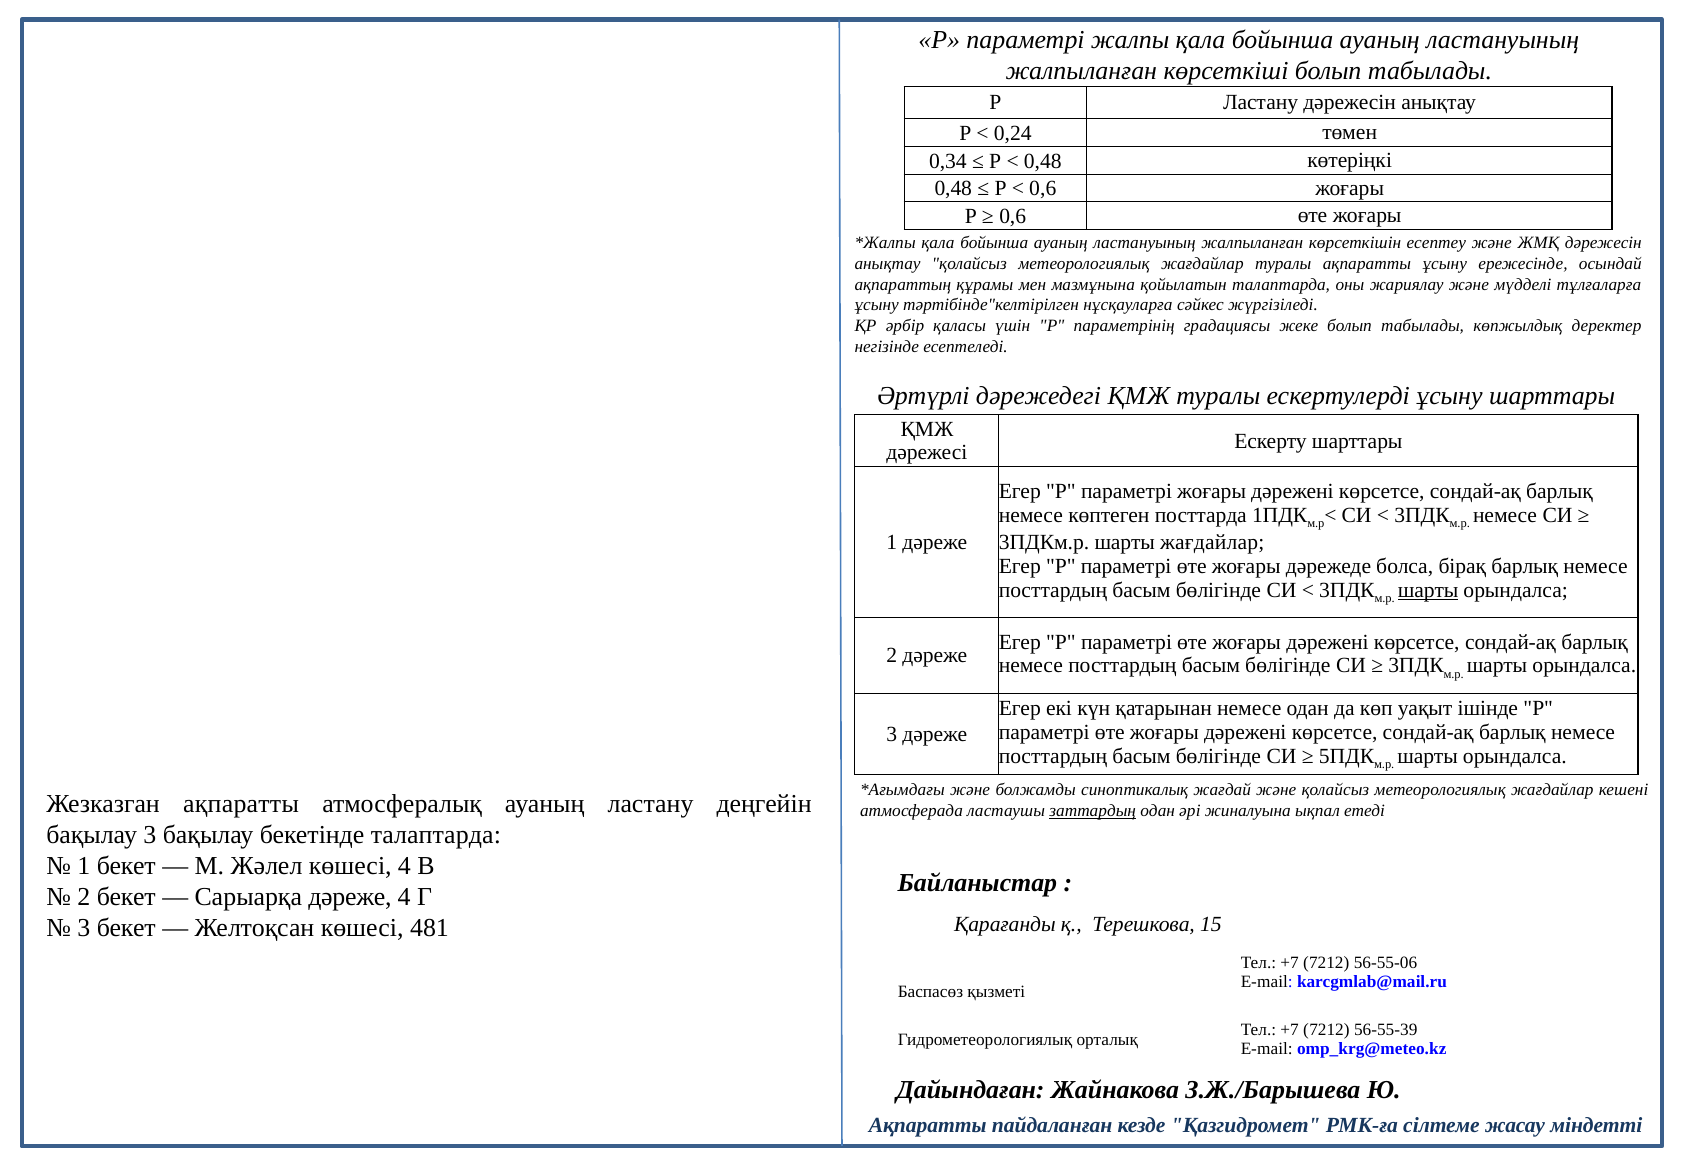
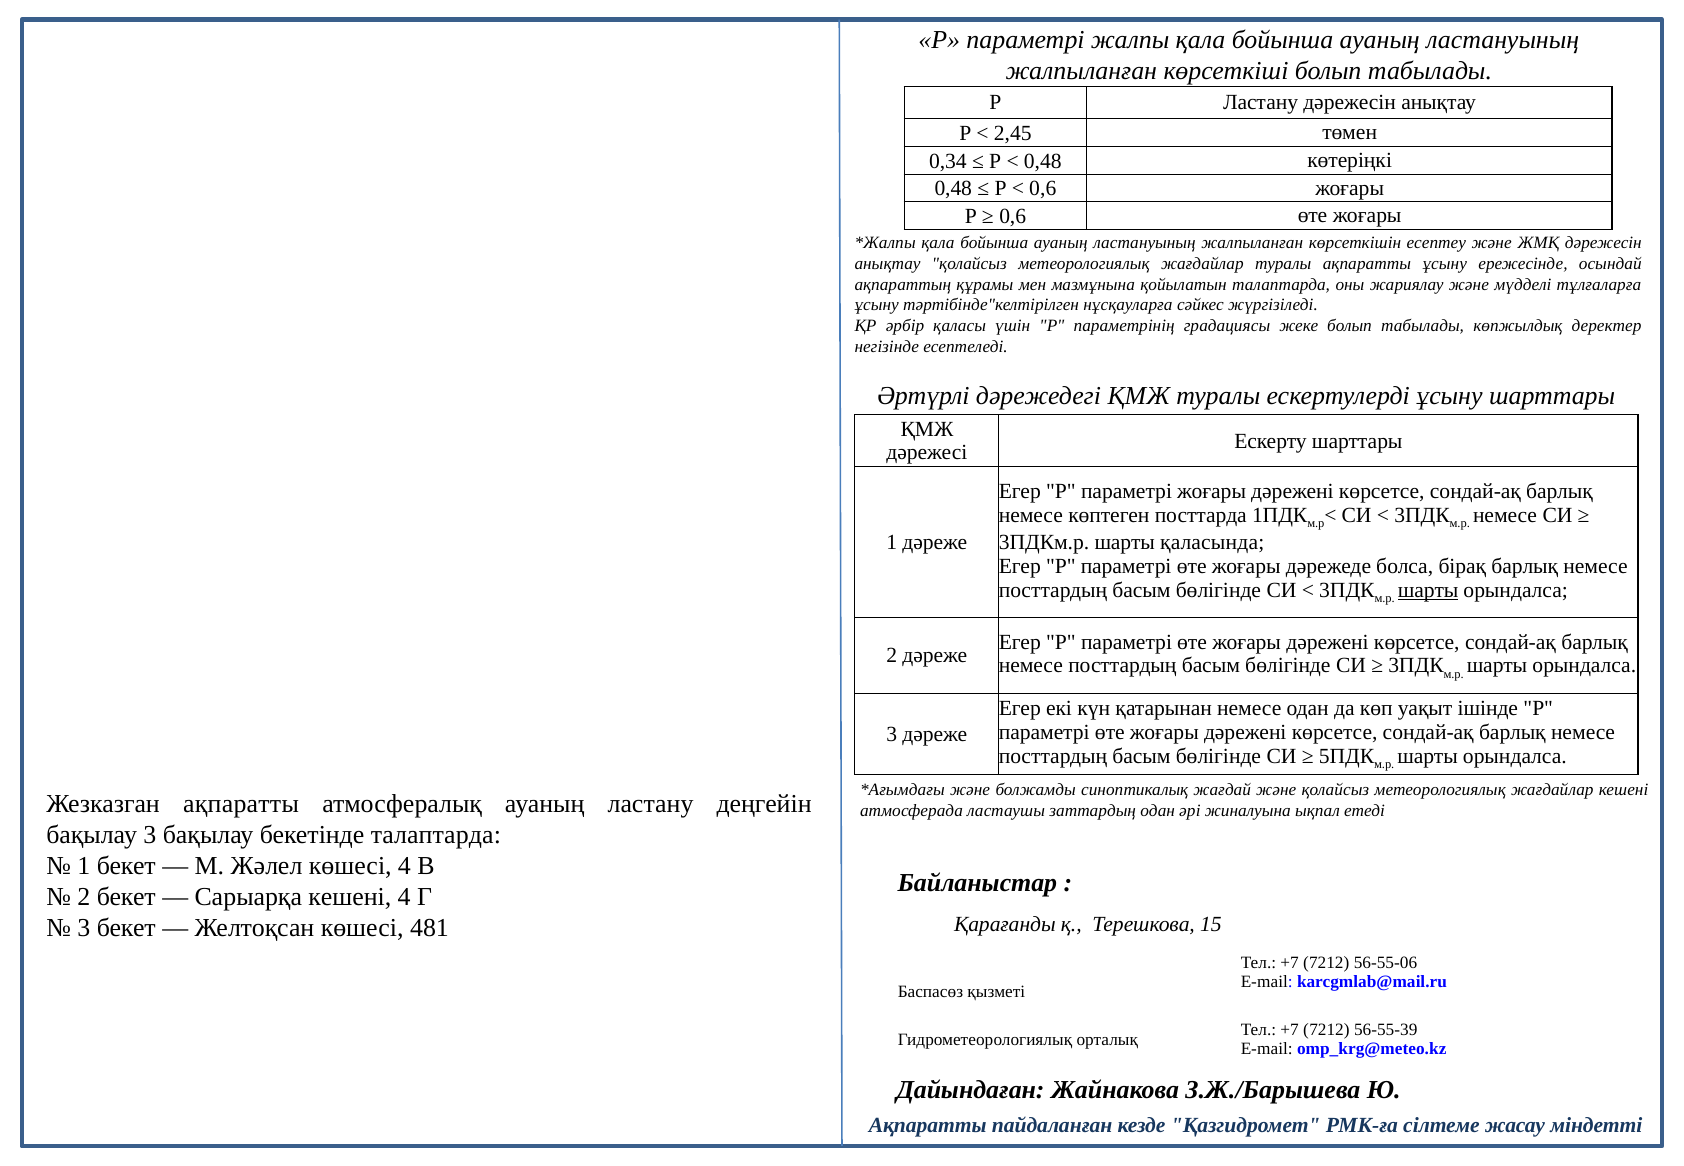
0,24: 0,24 -> 2,45 (1013, 133)
шарты жағдайлар: жағдайлар -> қаласында (1212, 542)
заттардың underline: present -> none (1093, 811)
Сарыарқа дәреже: дәреже -> кешені (350, 897)
